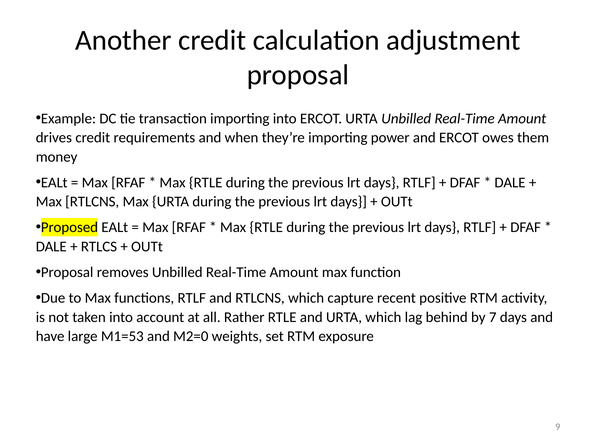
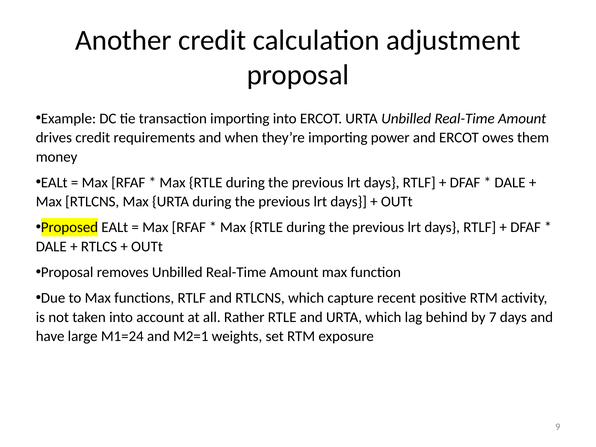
M1=53: M1=53 -> M1=24 (122, 336)
M2=0: M2=0 -> M2=1 (191, 336)
